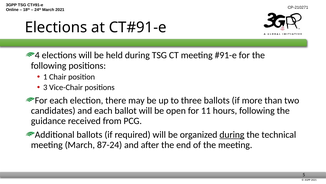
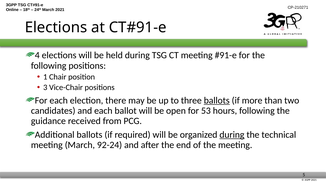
ballots underline: none -> present (217, 100)
11: 11 -> 53 (206, 110)
87-24: 87-24 -> 92-24 (110, 145)
